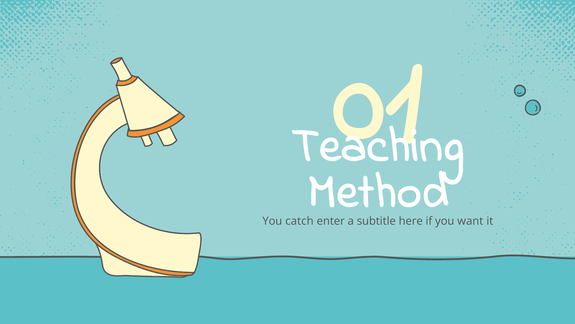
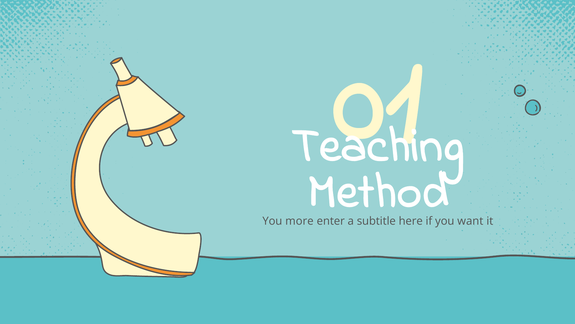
catch: catch -> more (299, 221)
